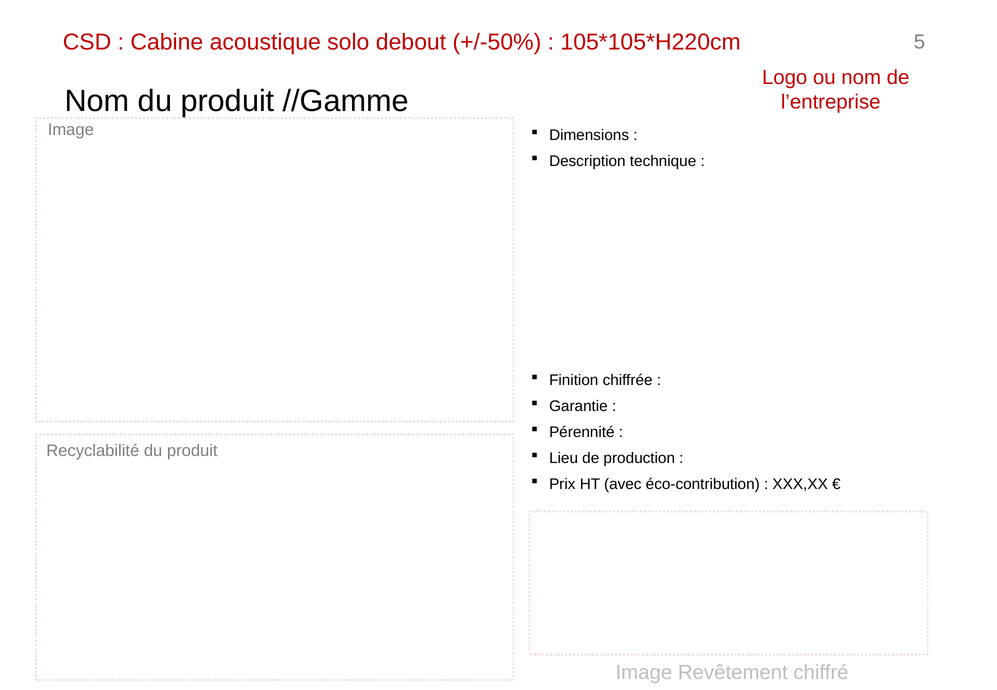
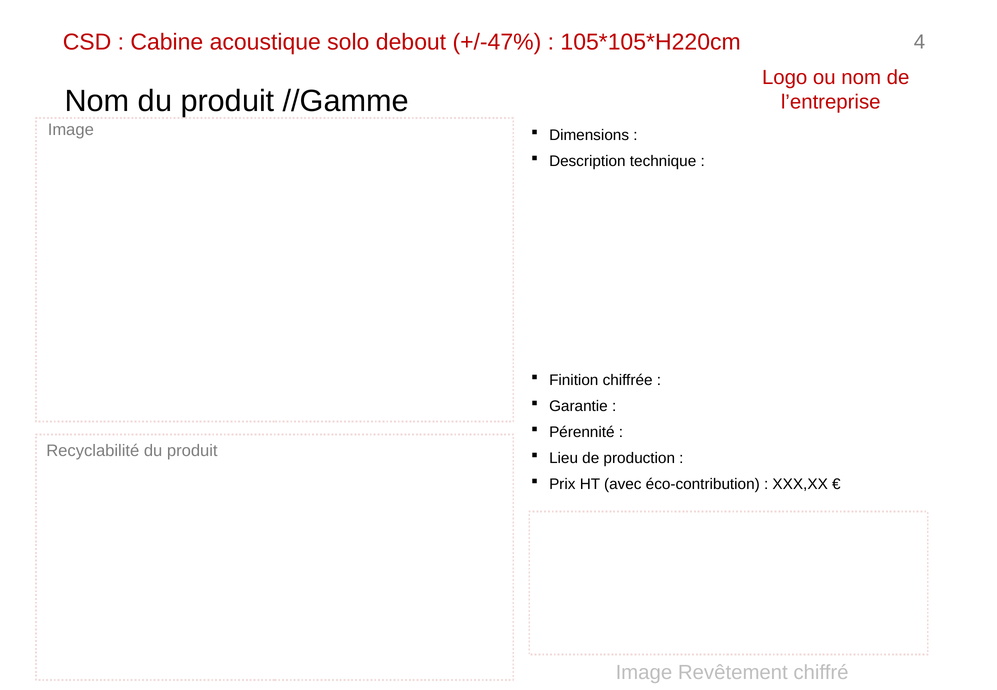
+/-50%: +/-50% -> +/-47% (497, 42)
5: 5 -> 4 (919, 42)
